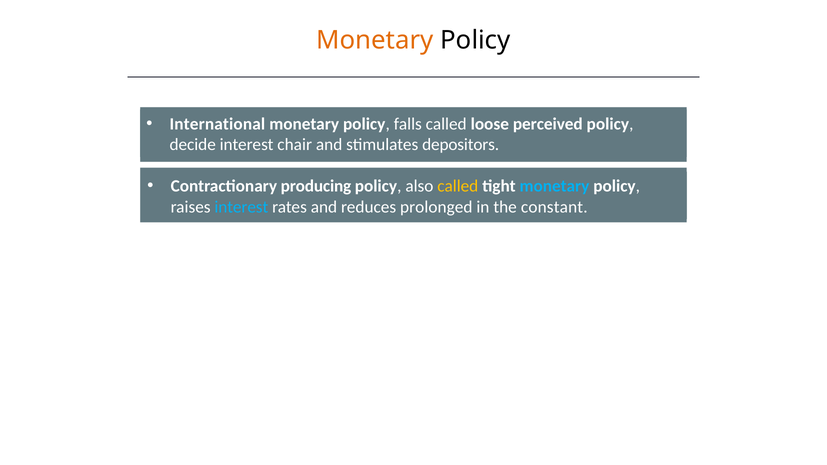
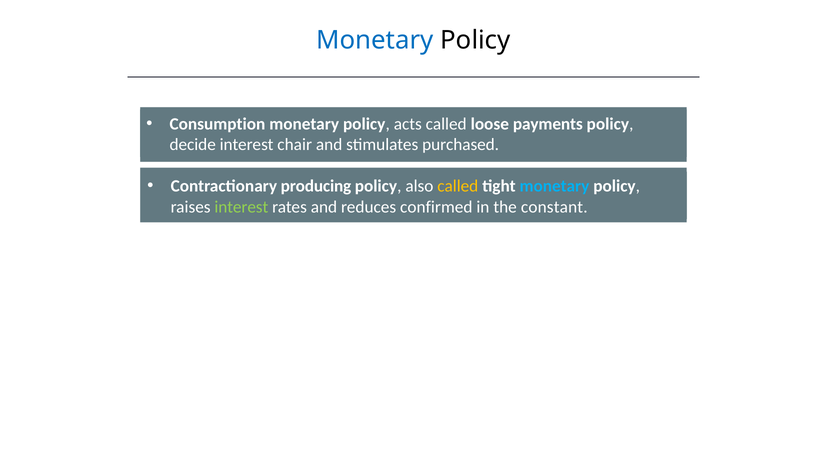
Monetary colour: orange -> blue (375, 40)
International: International -> Consumption (217, 124)
falls: falls -> acts (408, 124)
perceived: perceived -> payments (548, 124)
depositors: depositors -> purchased (461, 145)
interest colour: light blue -> light green (241, 207)
prolonged: prolonged -> confirmed (436, 207)
